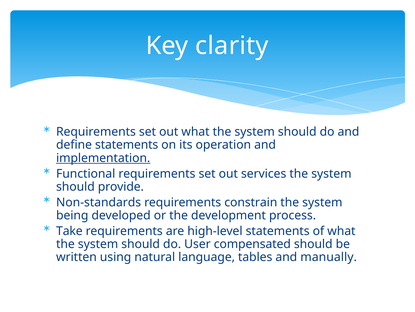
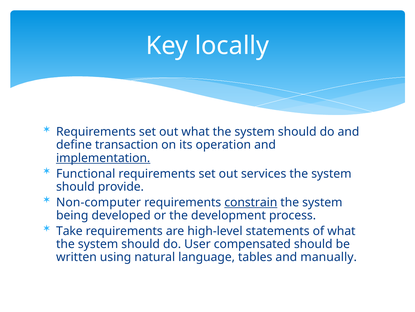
clarity: clarity -> locally (232, 46)
define statements: statements -> transaction (127, 145)
Non-standards: Non-standards -> Non-computer (99, 202)
constrain underline: none -> present (251, 202)
